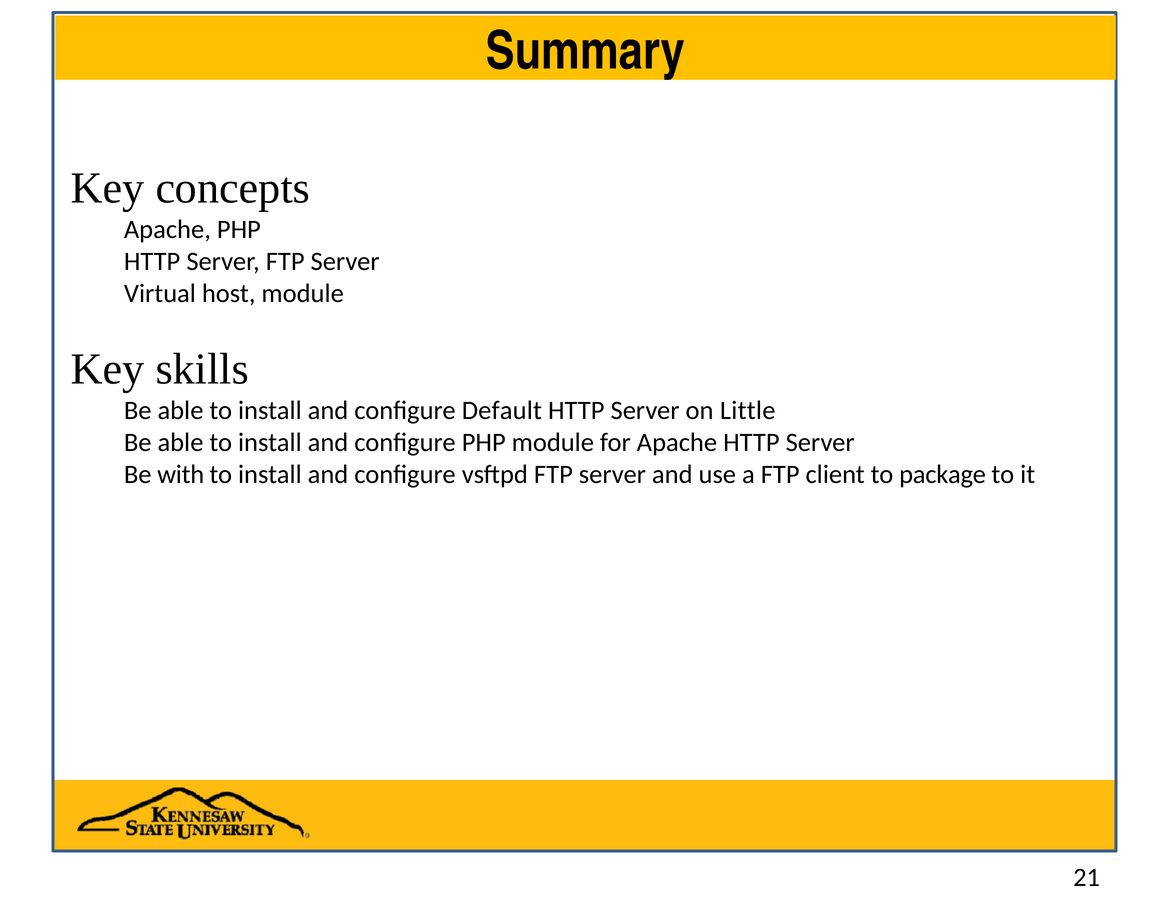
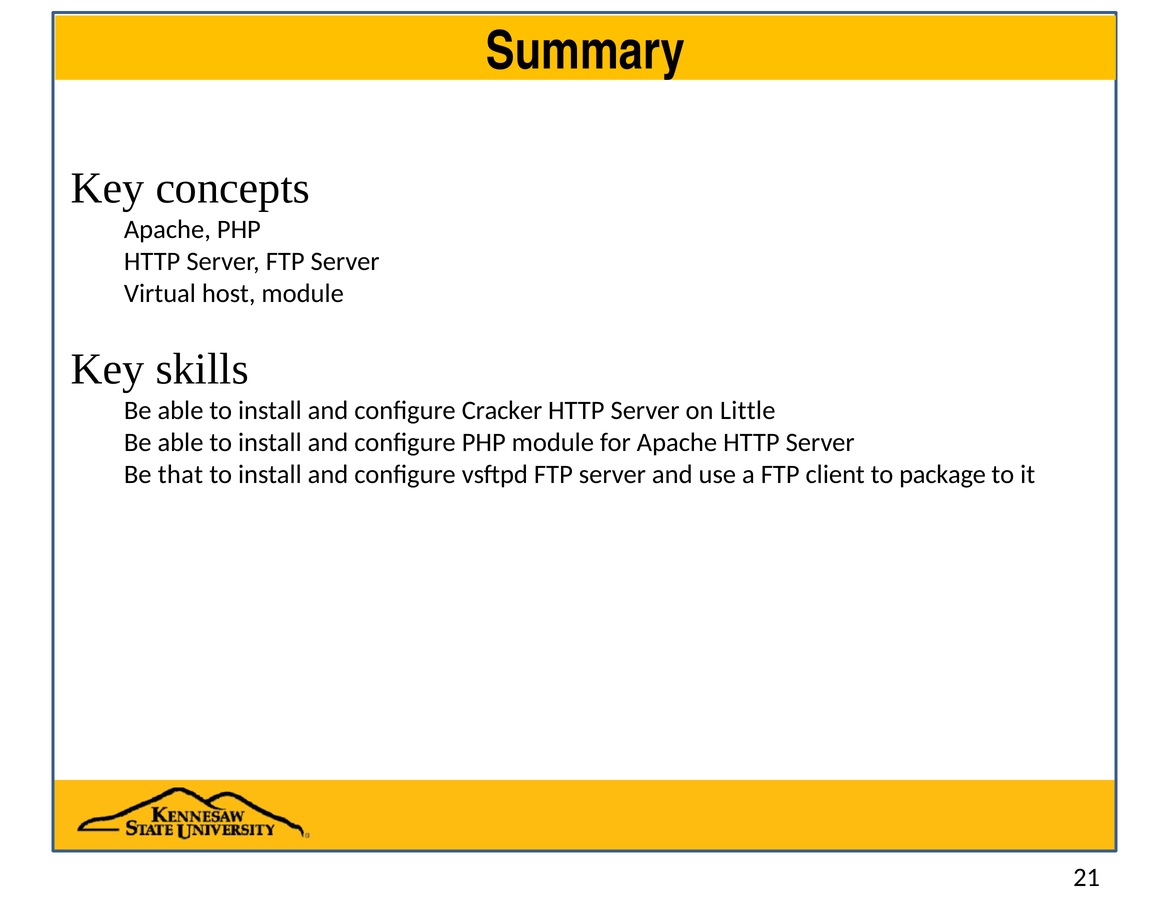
Default: Default -> Cracker (502, 410)
with: with -> that (180, 474)
